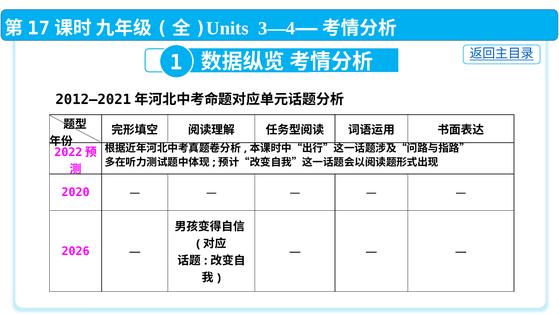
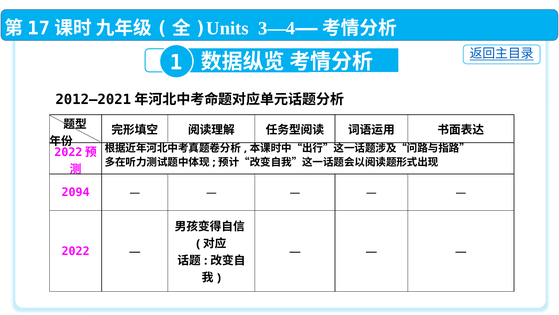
2020: 2020 -> 2094 (76, 192)
2026: 2026 -> 2022 (76, 251)
